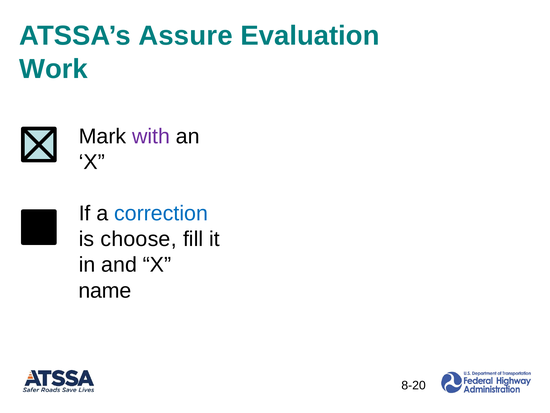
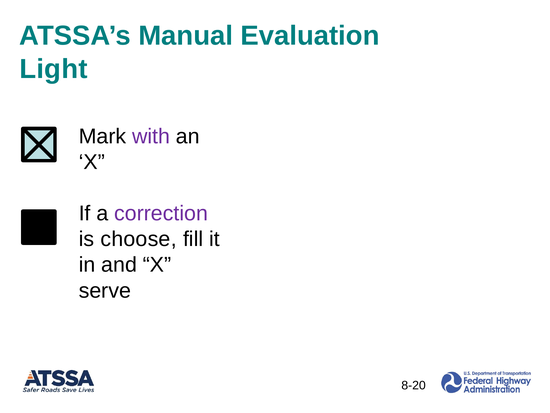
Assure: Assure -> Manual (186, 36)
Work: Work -> Light (53, 69)
correction colour: blue -> purple (161, 213)
name: name -> serve (105, 290)
